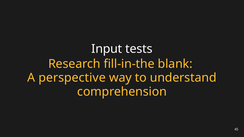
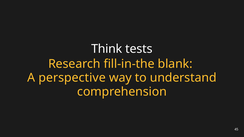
Input: Input -> Think (107, 49)
